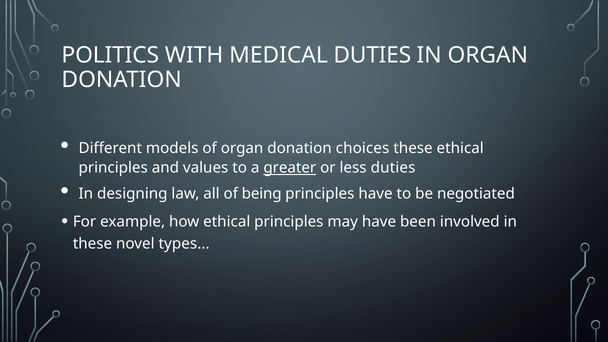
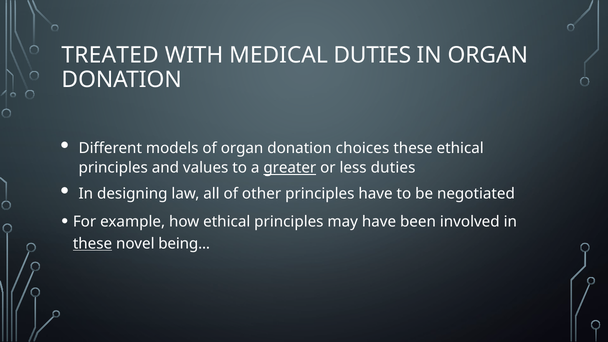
POLITICS: POLITICS -> TREATED (110, 55)
being: being -> other (262, 194)
these underline: none -> present (93, 244)
types: types -> being (184, 244)
